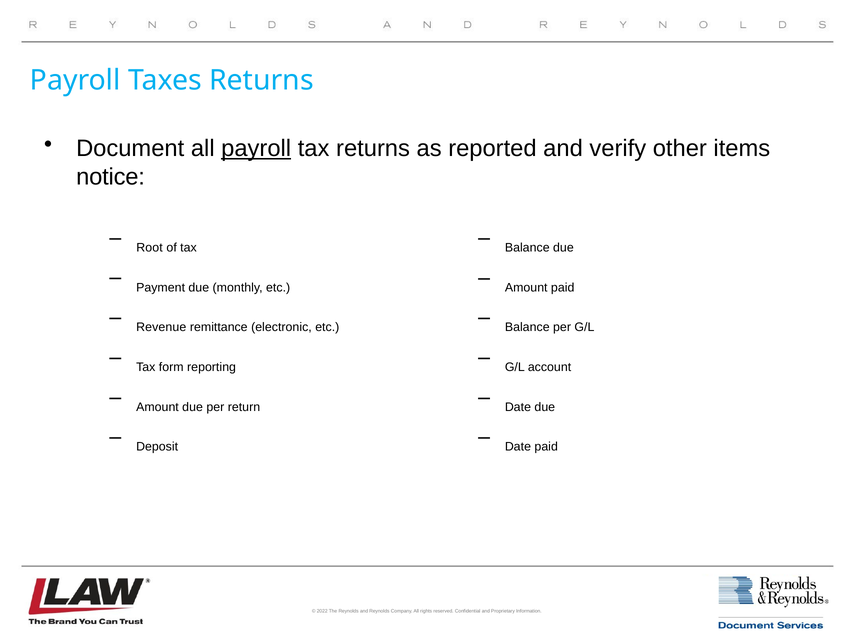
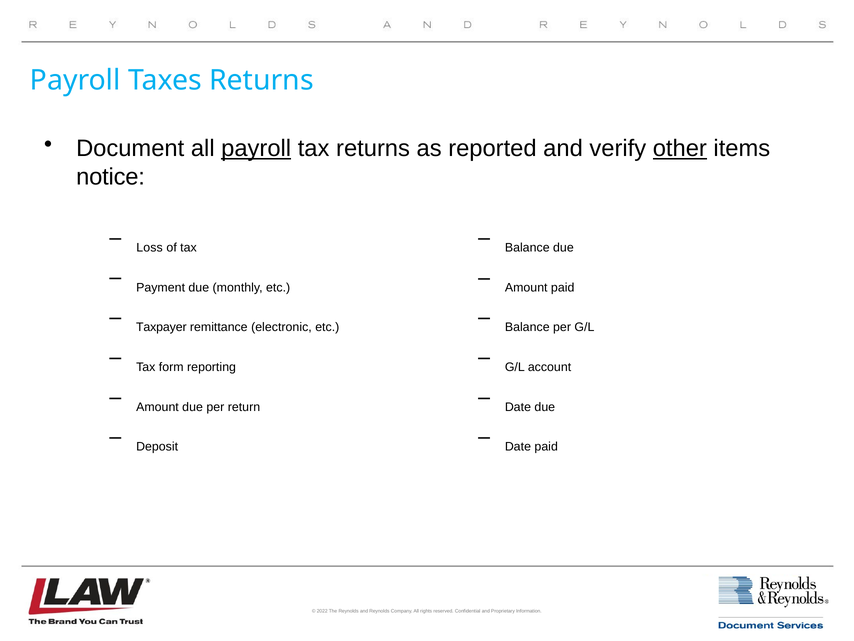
other underline: none -> present (680, 148)
Root: Root -> Loss (150, 247)
Revenue: Revenue -> Taxpayer (161, 327)
